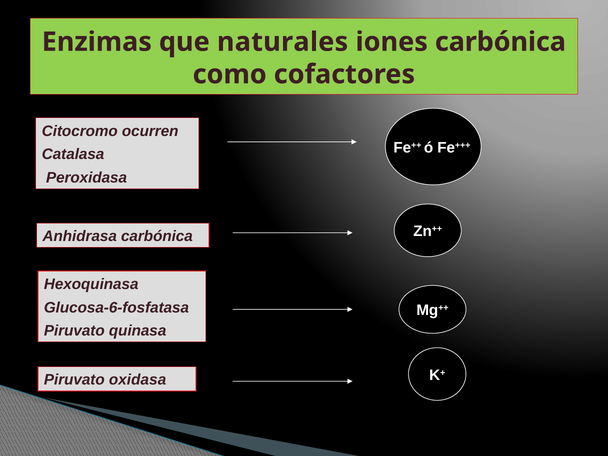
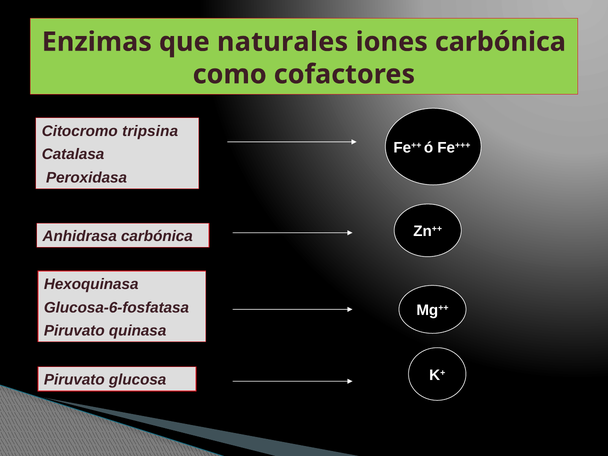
ocurren: ocurren -> tripsina (150, 131)
oxidasa: oxidasa -> glucosa (138, 380)
